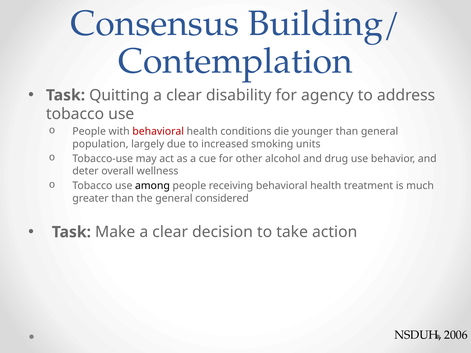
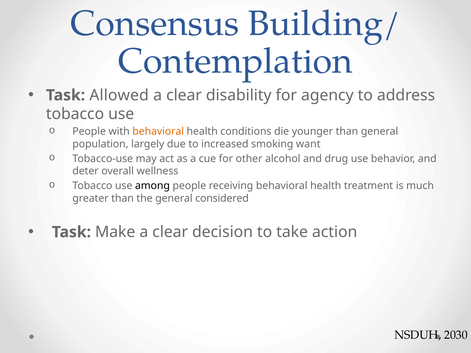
Quitting: Quitting -> Allowed (119, 95)
behavioral colour: red -> orange (158, 132)
units: units -> want (308, 144)
2006: 2006 -> 2030 (456, 335)
